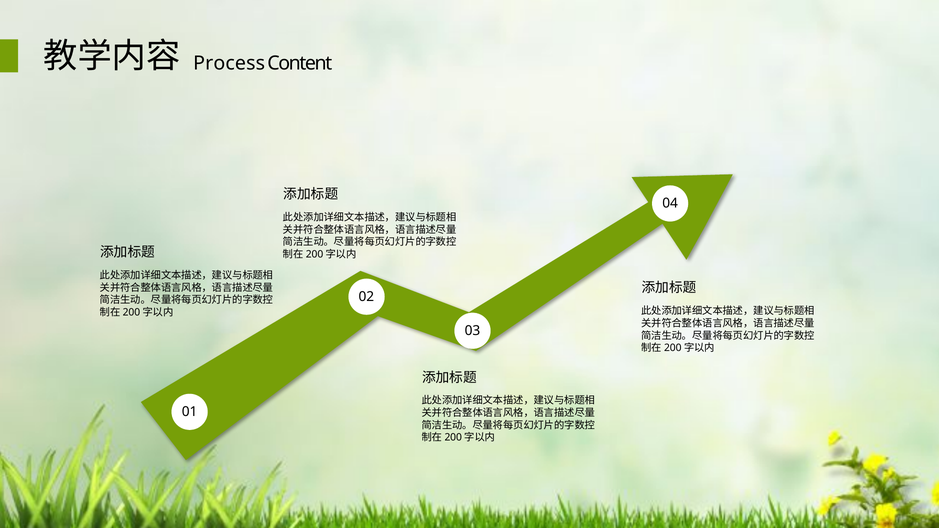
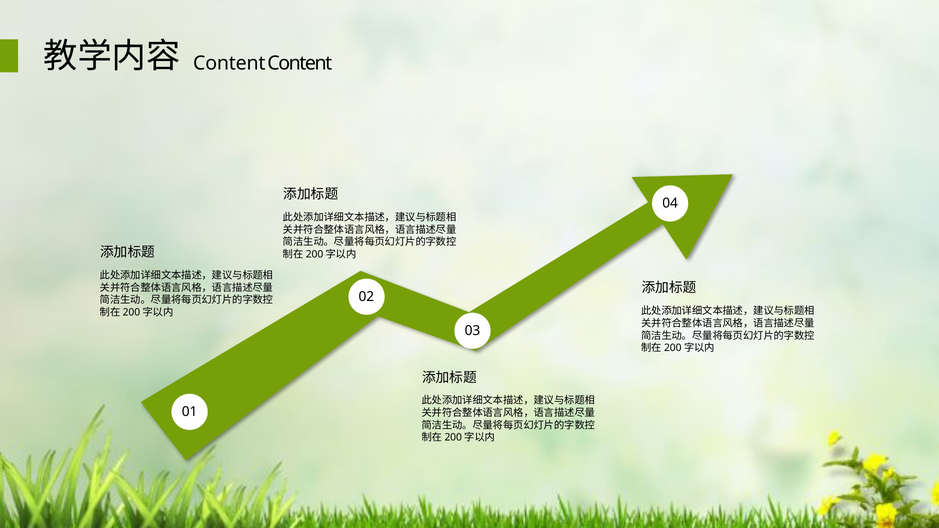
Process: Process -> Content (229, 63)
